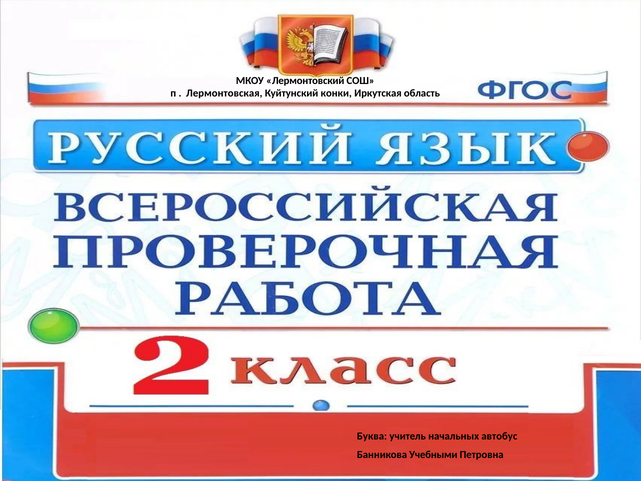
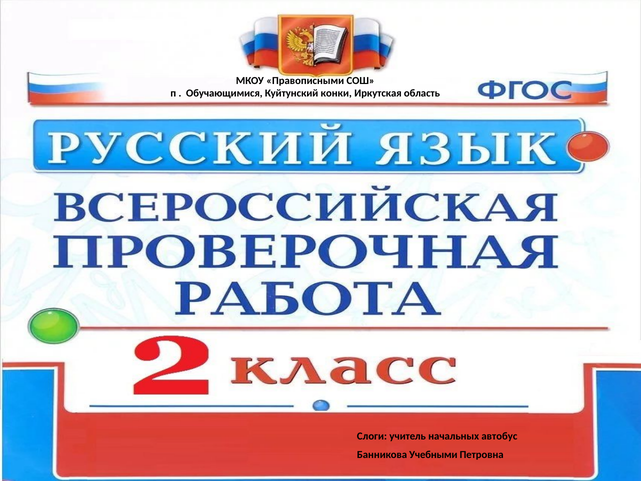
Лермонтовский: Лермонтовский -> Правописными (305, 80)
Лермонтовская: Лермонтовская -> Обучающимися (224, 93)
Буква: Буква -> Слоги (372, 436)
